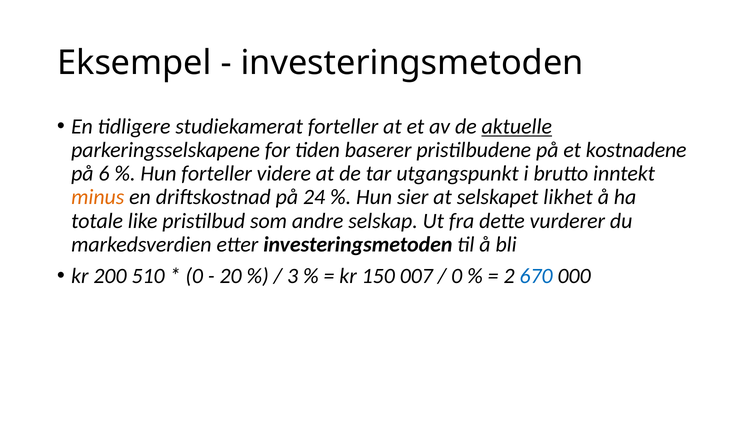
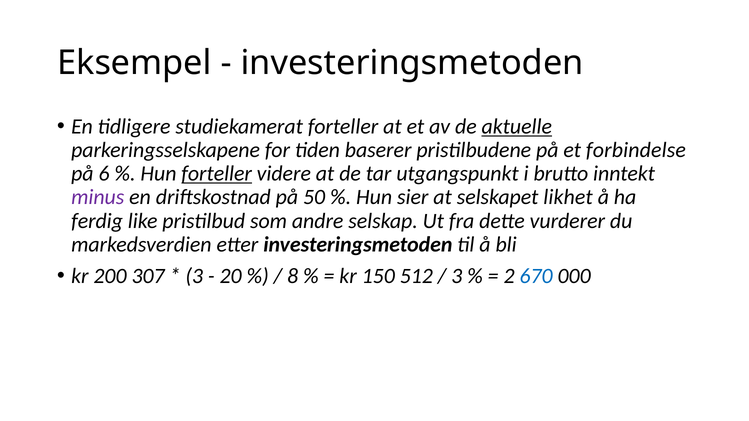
kostnadene: kostnadene -> forbindelse (636, 150)
forteller underline: none -> present (217, 174)
minus colour: orange -> purple (98, 197)
24: 24 -> 50 (314, 197)
totale: totale -> ferdig (97, 221)
510: 510 -> 307 (148, 276)
0: 0 -> 3 (194, 276)
3: 3 -> 8 (293, 276)
007: 007 -> 512 (416, 276)
0: 0 -> 3 (457, 276)
